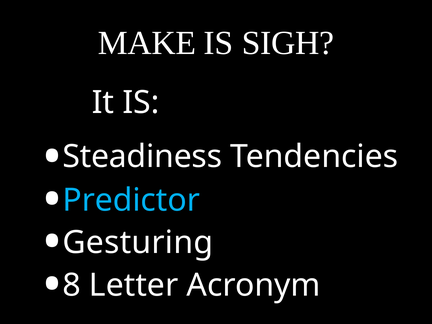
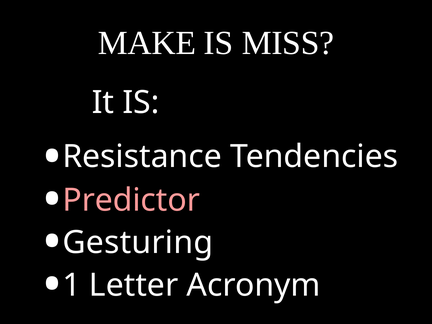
SIGH: SIGH -> MISS (288, 43)
Steadiness: Steadiness -> Resistance (142, 157)
Predictor colour: light blue -> pink (131, 200)
8: 8 -> 1 (72, 285)
